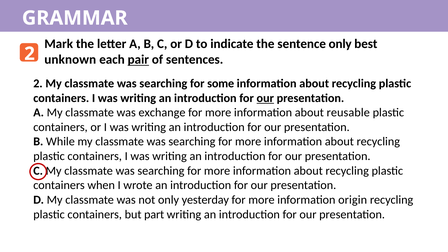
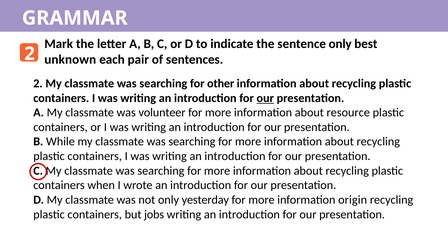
pair underline: present -> none (138, 60)
some: some -> other (221, 83)
exchange: exchange -> volunteer (162, 113)
reusable: reusable -> resource (348, 113)
part: part -> jobs (154, 214)
